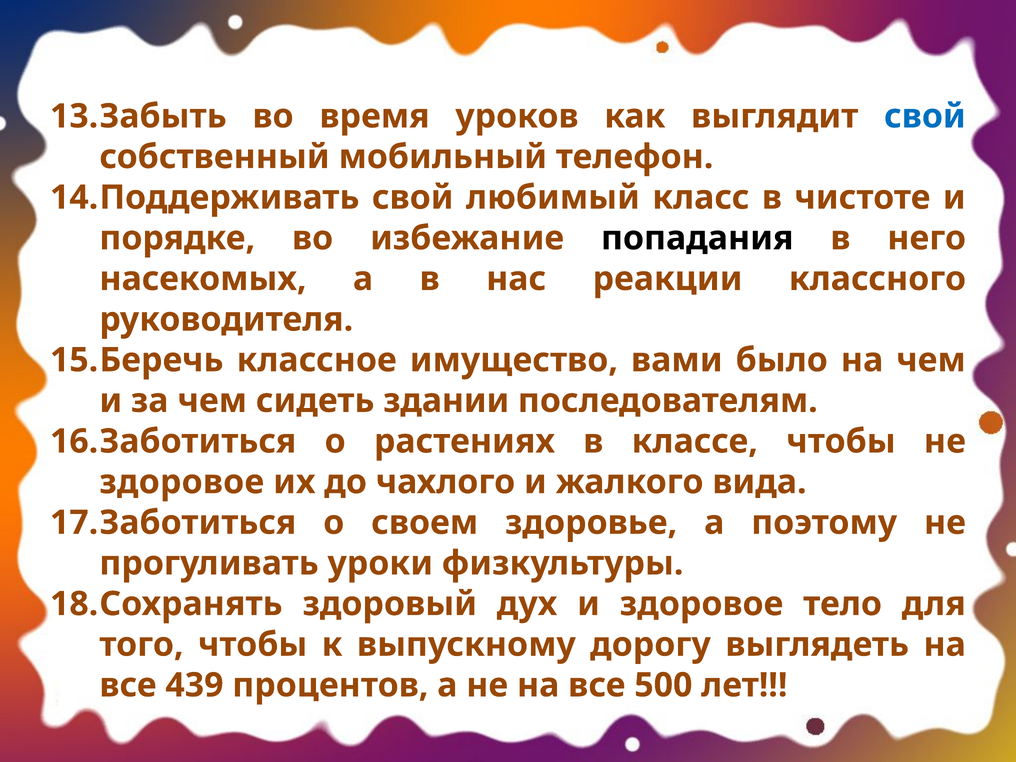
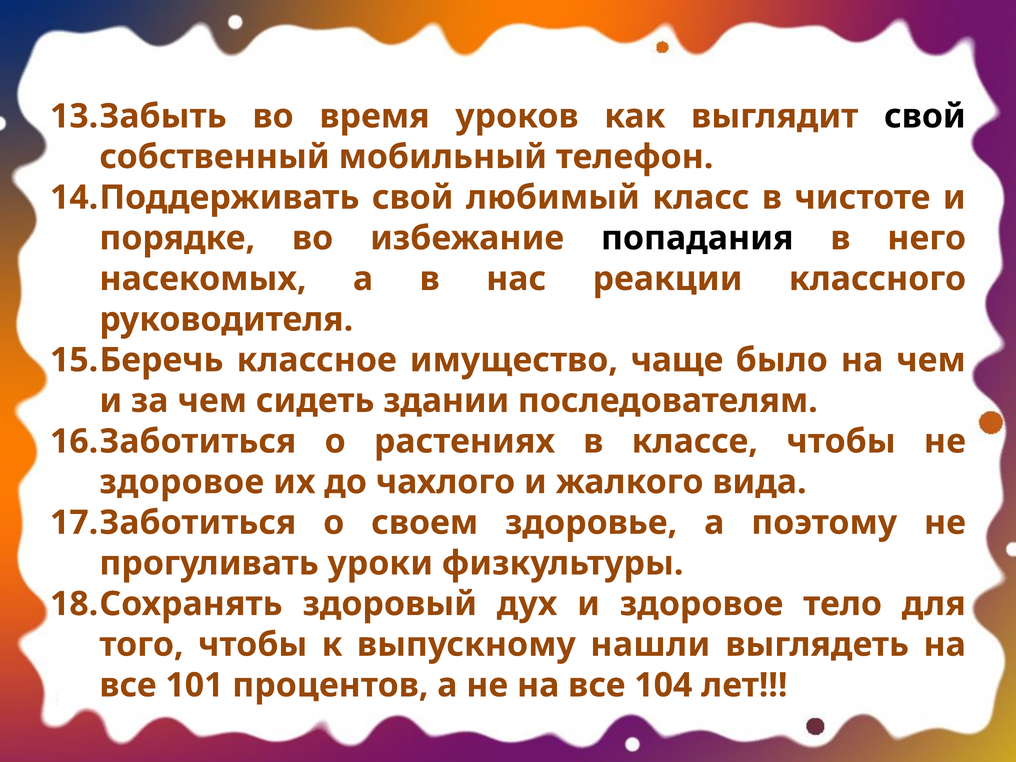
свой colour: blue -> black (925, 116)
вами: вами -> чаще (677, 360)
дорогу: дорогу -> нашли (650, 645)
439: 439 -> 101 (194, 685)
500: 500 -> 104 (663, 685)
